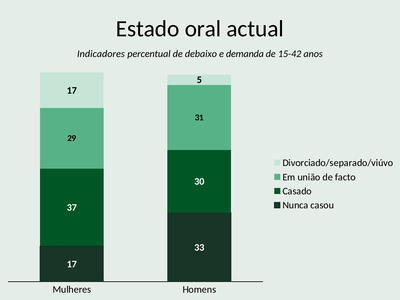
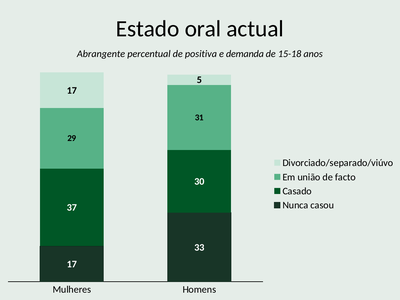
Indicadores: Indicadores -> Abrangente (101, 54)
debaixo: debaixo -> positiva (201, 54)
15-42: 15-42 -> 15-18 (290, 54)
